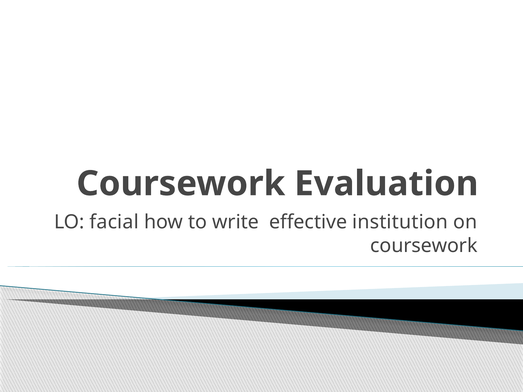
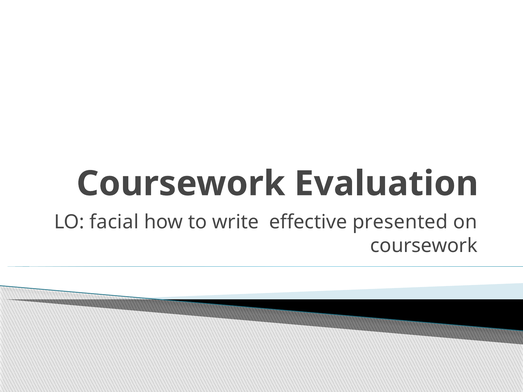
institution: institution -> presented (400, 222)
